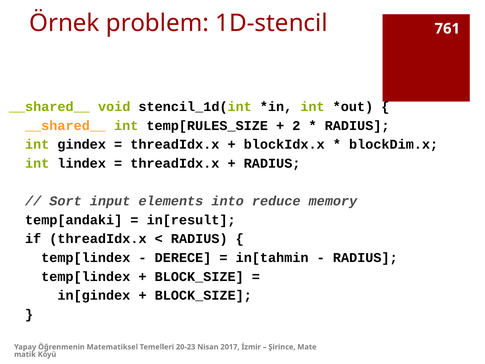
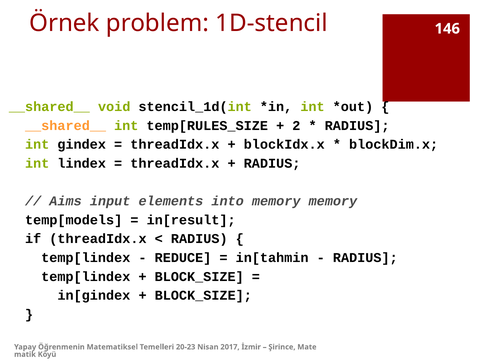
761: 761 -> 146 (447, 29)
Sort: Sort -> Aims (66, 201)
into reduce: reduce -> memory (276, 201)
temp[andaki: temp[andaki -> temp[models (74, 220)
DERECE: DERECE -> REDUCE (183, 258)
